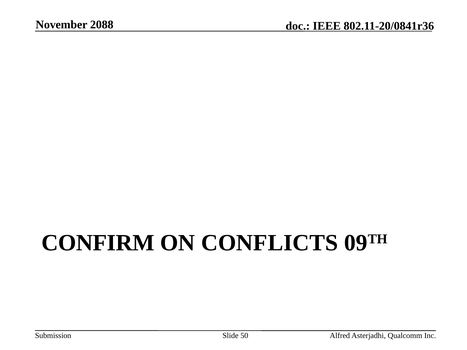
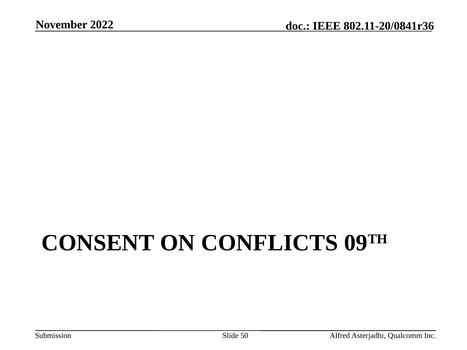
2088: 2088 -> 2022 (102, 25)
CONFIRM: CONFIRM -> CONSENT (98, 243)
